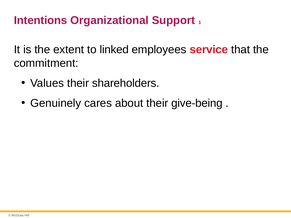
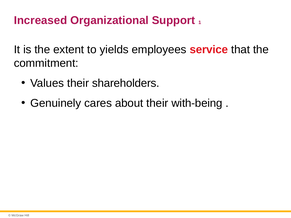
Intentions: Intentions -> Increased (40, 20)
linked: linked -> yields (114, 50)
give-being: give-being -> with-being (197, 103)
